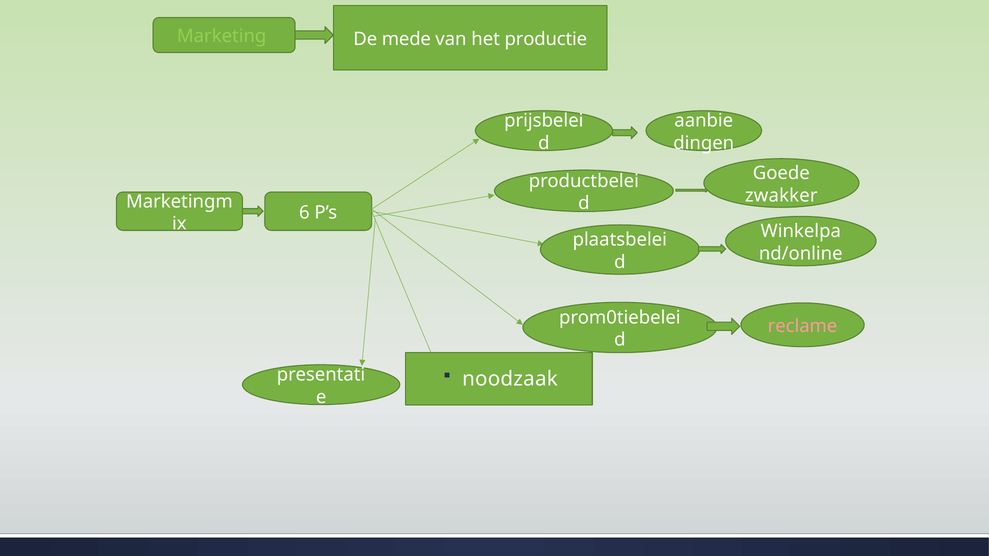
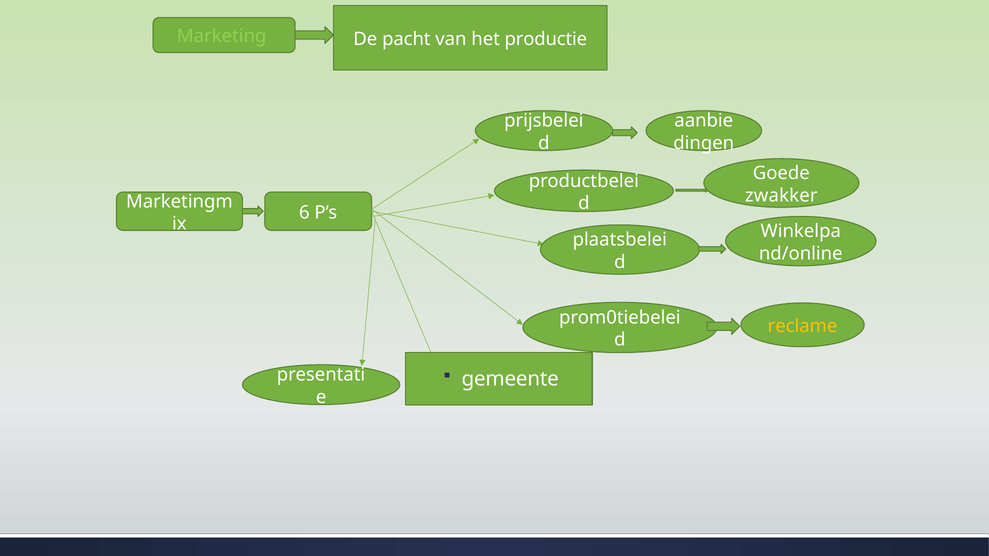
mede: mede -> pacht (406, 39)
reclame colour: pink -> yellow (803, 326)
noodzaak: noodzaak -> gemeente (510, 379)
